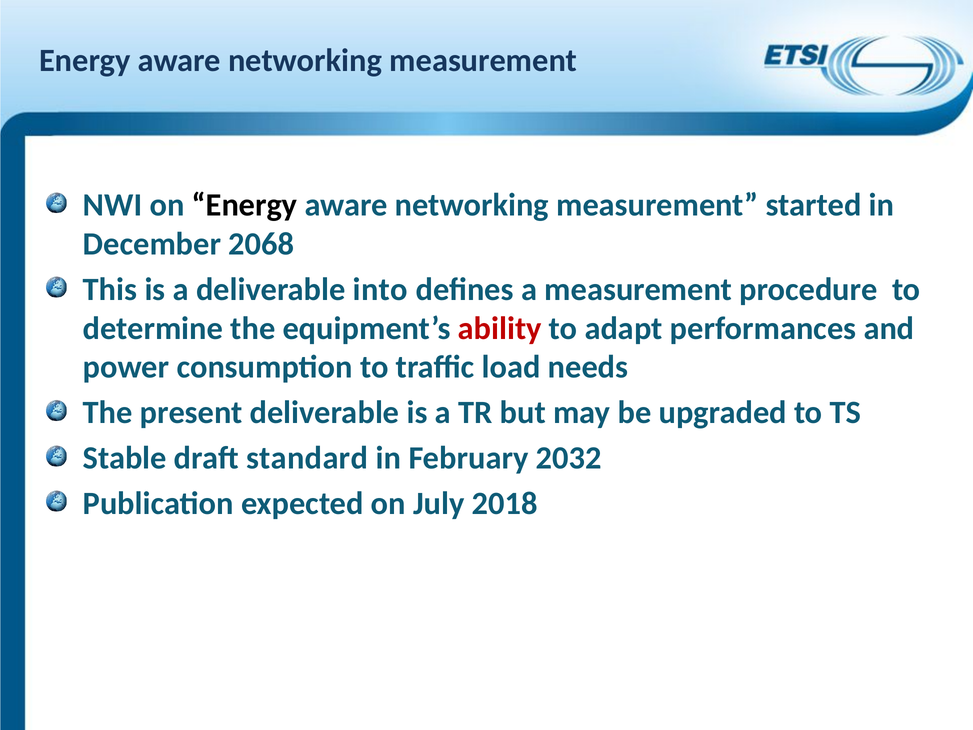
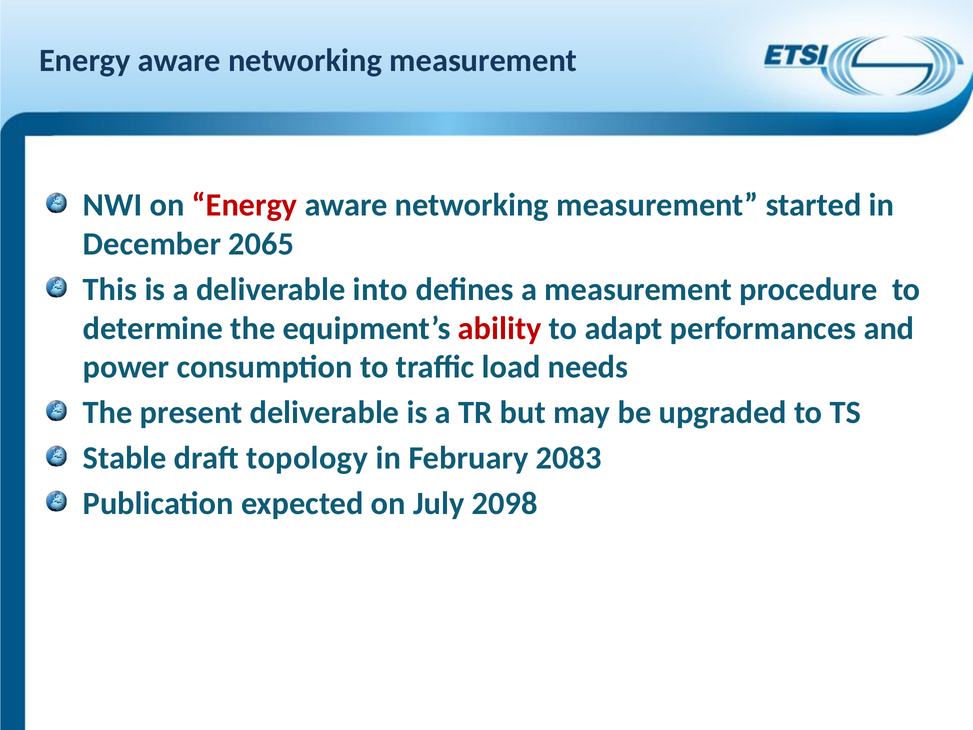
Energy colour: black -> red (244, 205)
2068: 2068 -> 2065 (261, 244)
standard: standard -> topology (307, 458)
2032: 2032 -> 2083 (569, 458)
2018: 2018 -> 2098 (505, 503)
